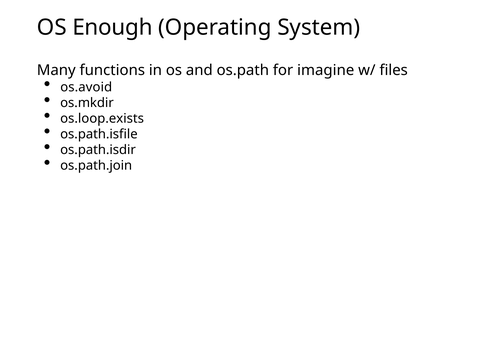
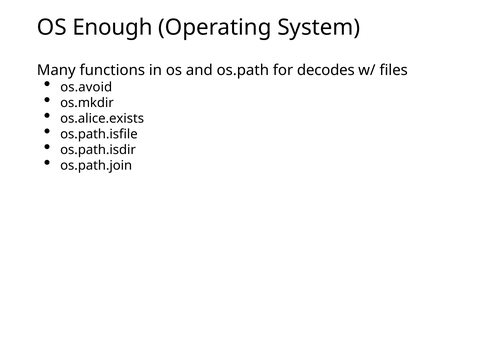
imagine: imagine -> decodes (326, 70)
os.loop.exists: os.loop.exists -> os.alice.exists (102, 118)
